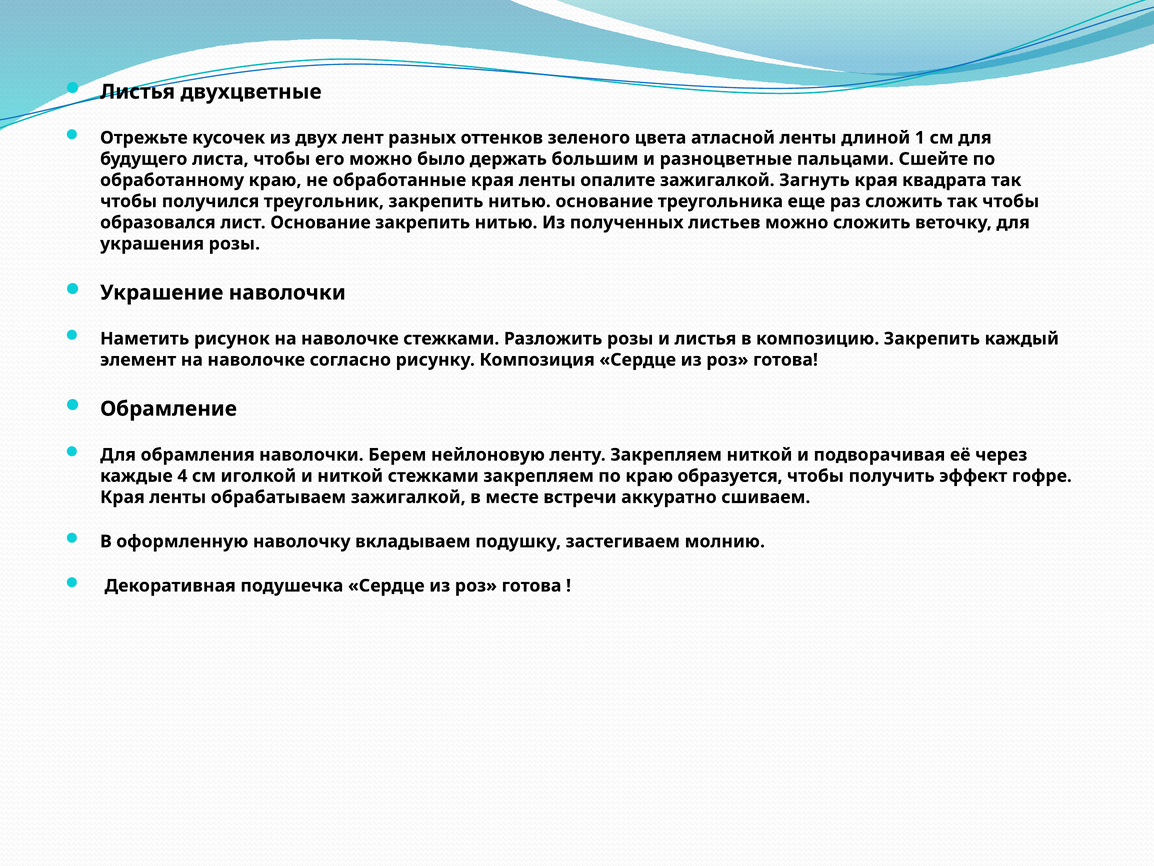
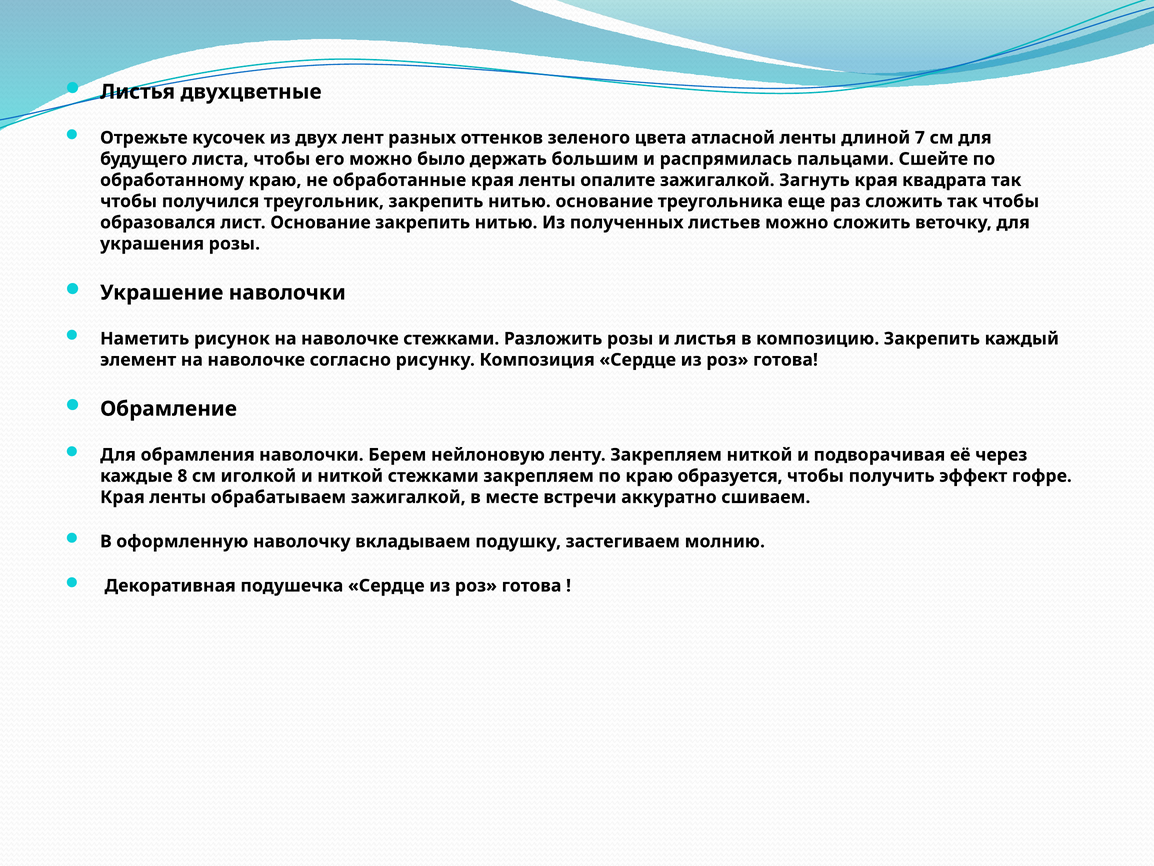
1: 1 -> 7 (920, 138)
разноцветные: разноцветные -> распрямилась (726, 159)
4: 4 -> 8 (182, 476)
